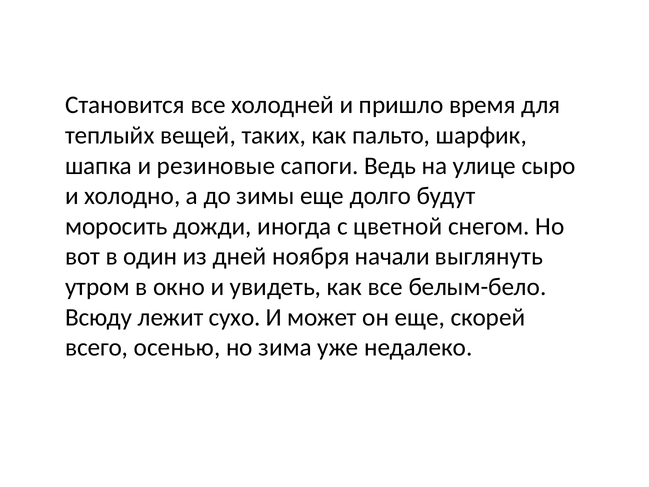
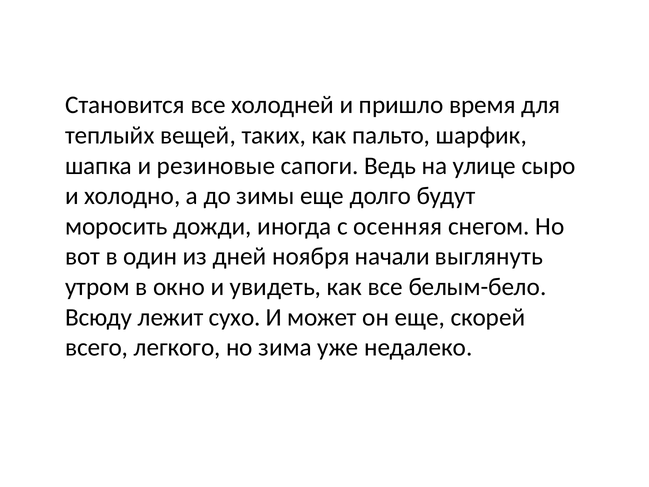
цветной: цветной -> осенняя (398, 226)
осенью: осенью -> легкого (177, 347)
